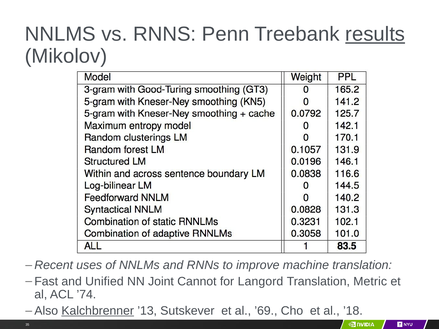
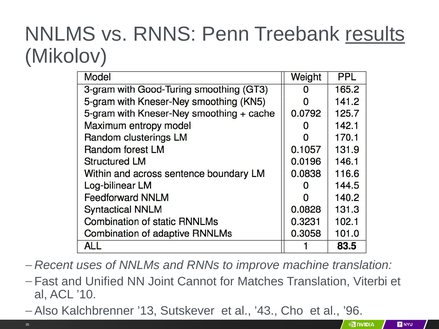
Langord: Langord -> Matches (261, 282)
Metric: Metric -> Viterbi (370, 282)
’74: ’74 -> ’10 (86, 295)
Kalchbrenner underline: present -> none (98, 311)
’69: ’69 -> ’43 (266, 311)
’18: ’18 -> ’96 (353, 311)
